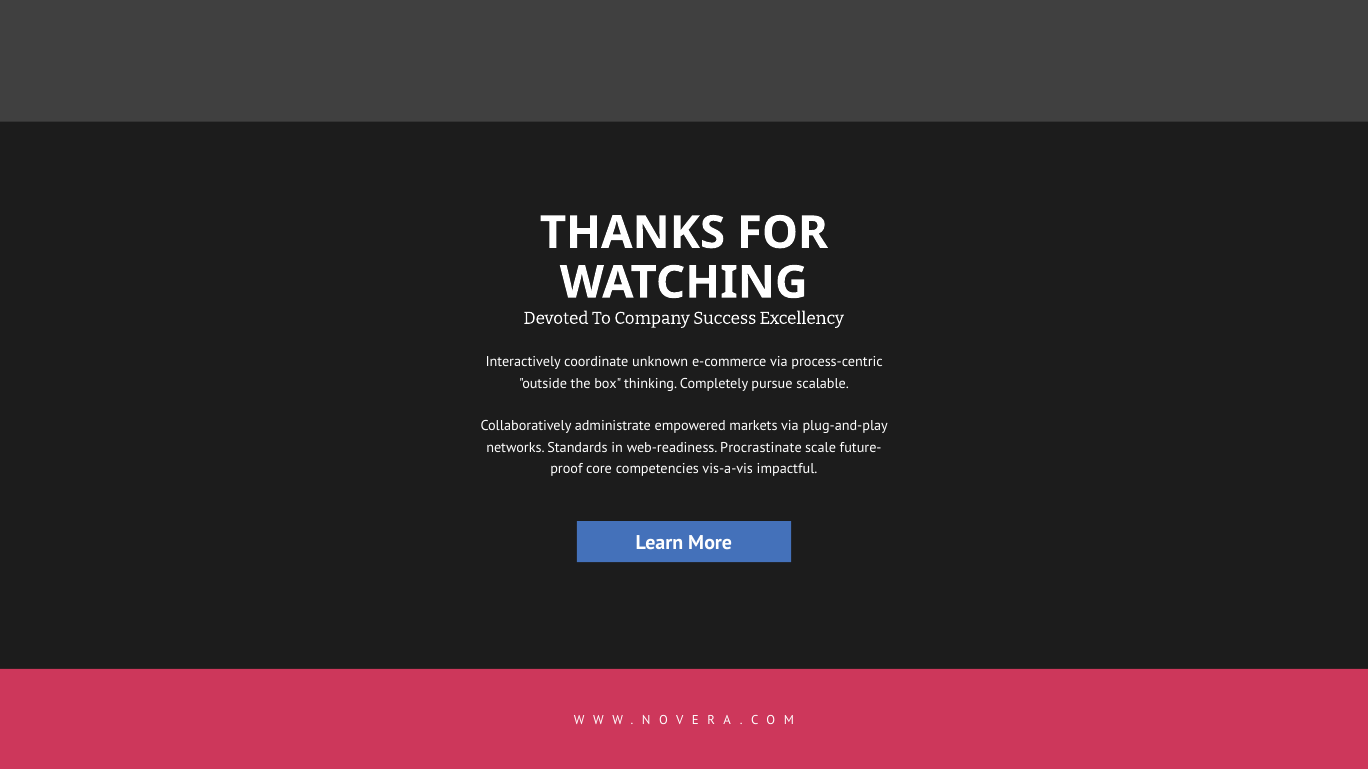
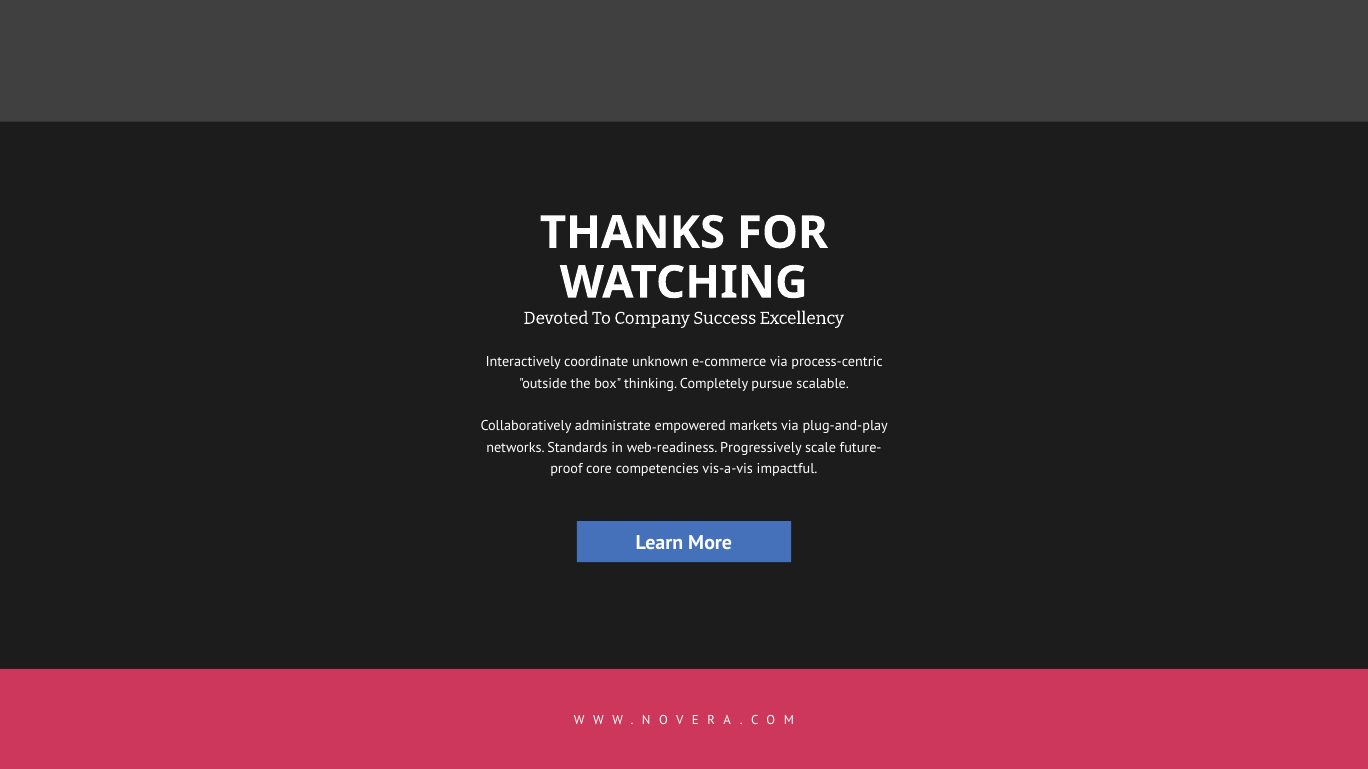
Procrastinate: Procrastinate -> Progressively (761, 448)
